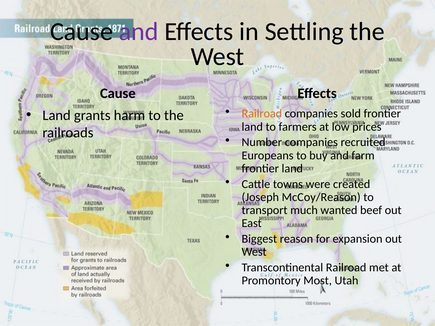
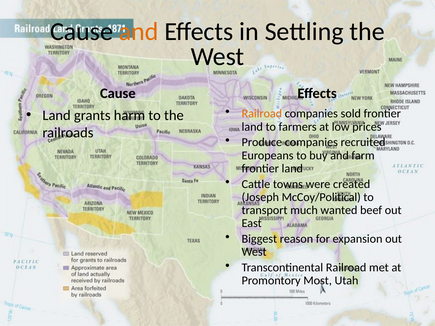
and colour: purple -> orange (139, 32)
Number: Number -> Produce (262, 142)
McCoy/Reason: McCoy/Reason -> McCoy/Political (321, 197)
